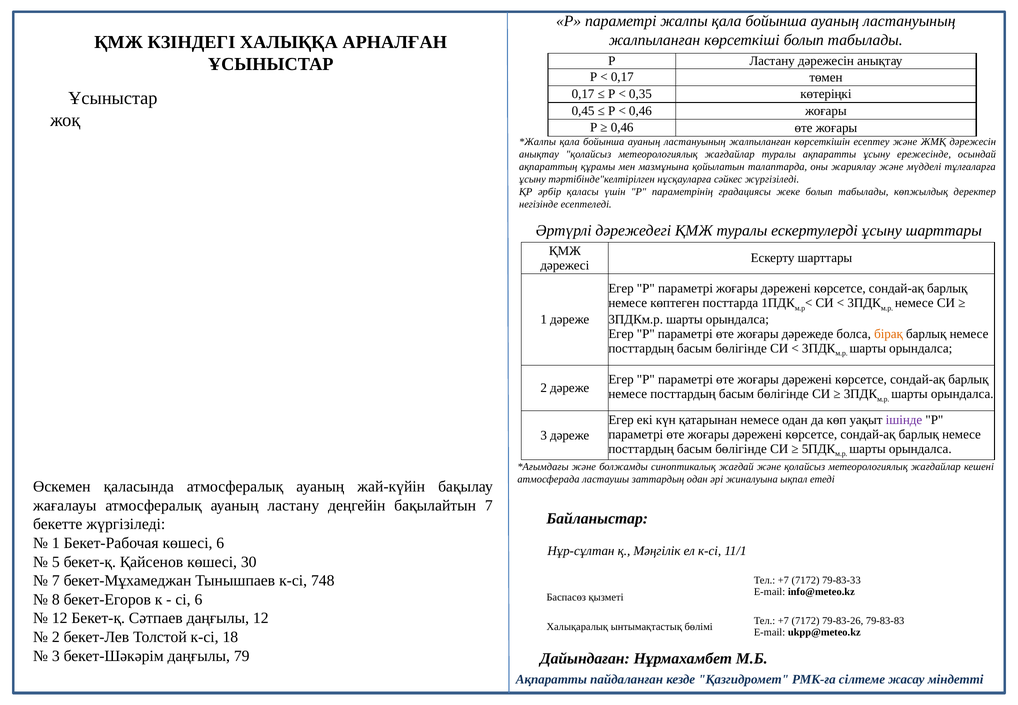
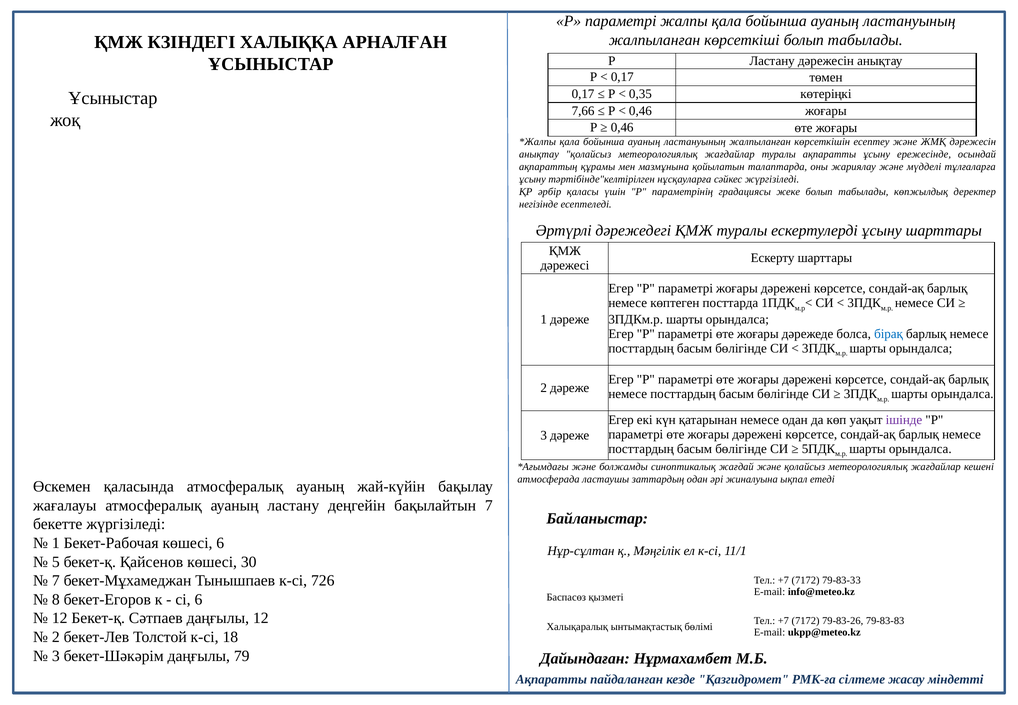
0,45: 0,45 -> 7,66 (583, 111)
бірақ colour: orange -> blue (889, 334)
748: 748 -> 726 (323, 580)
